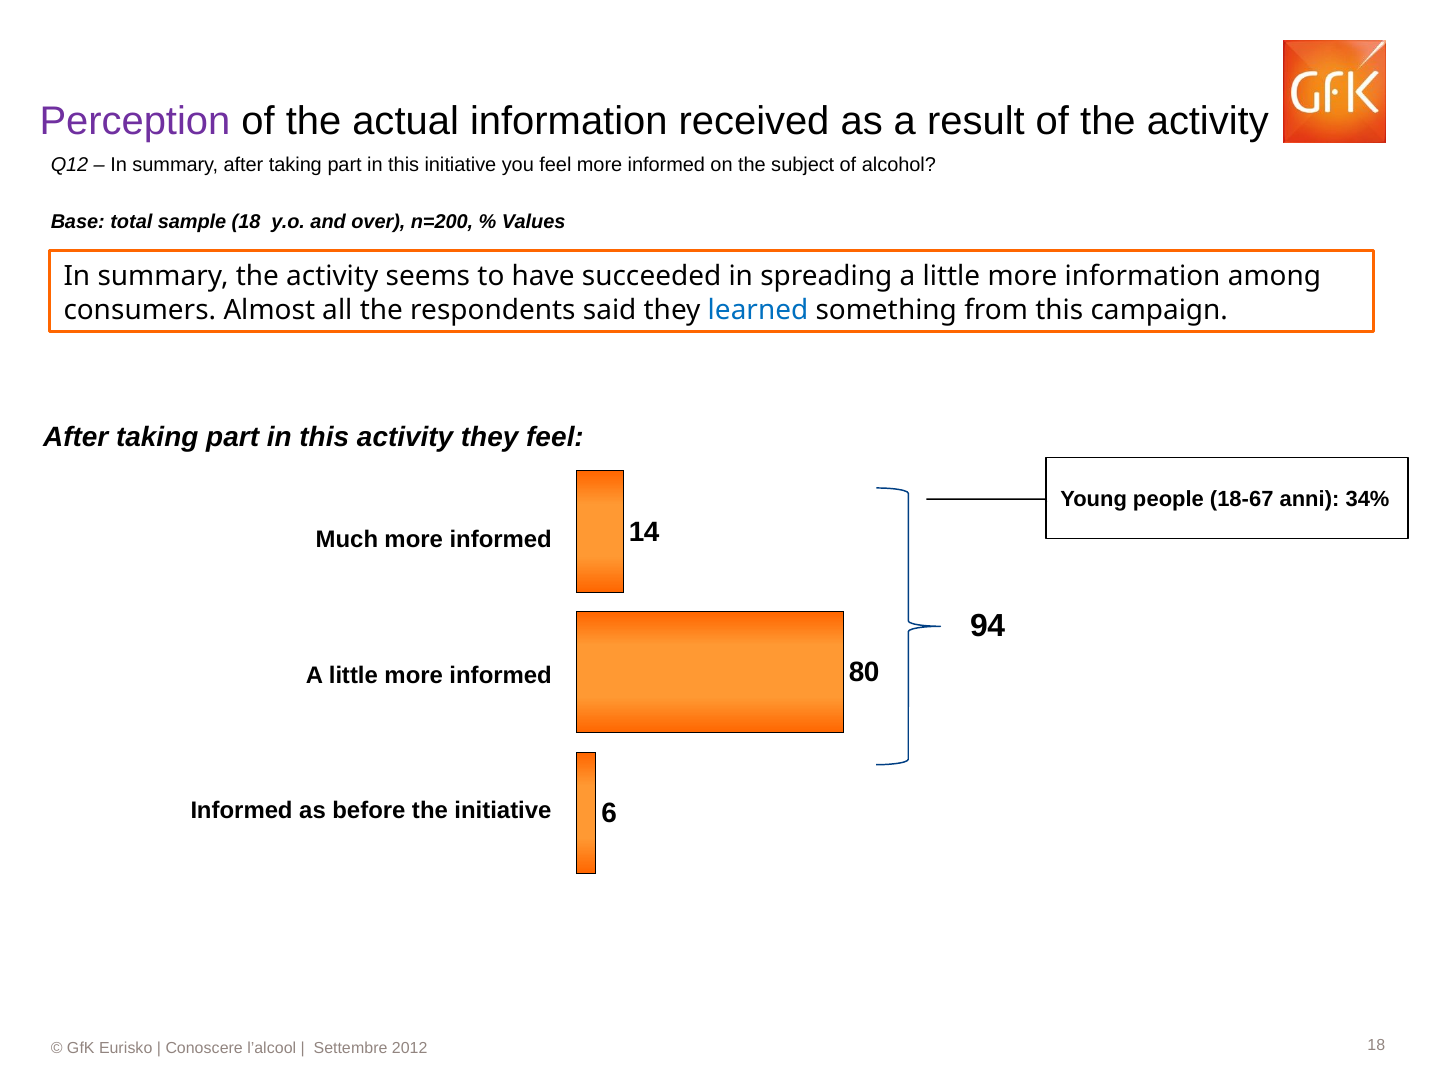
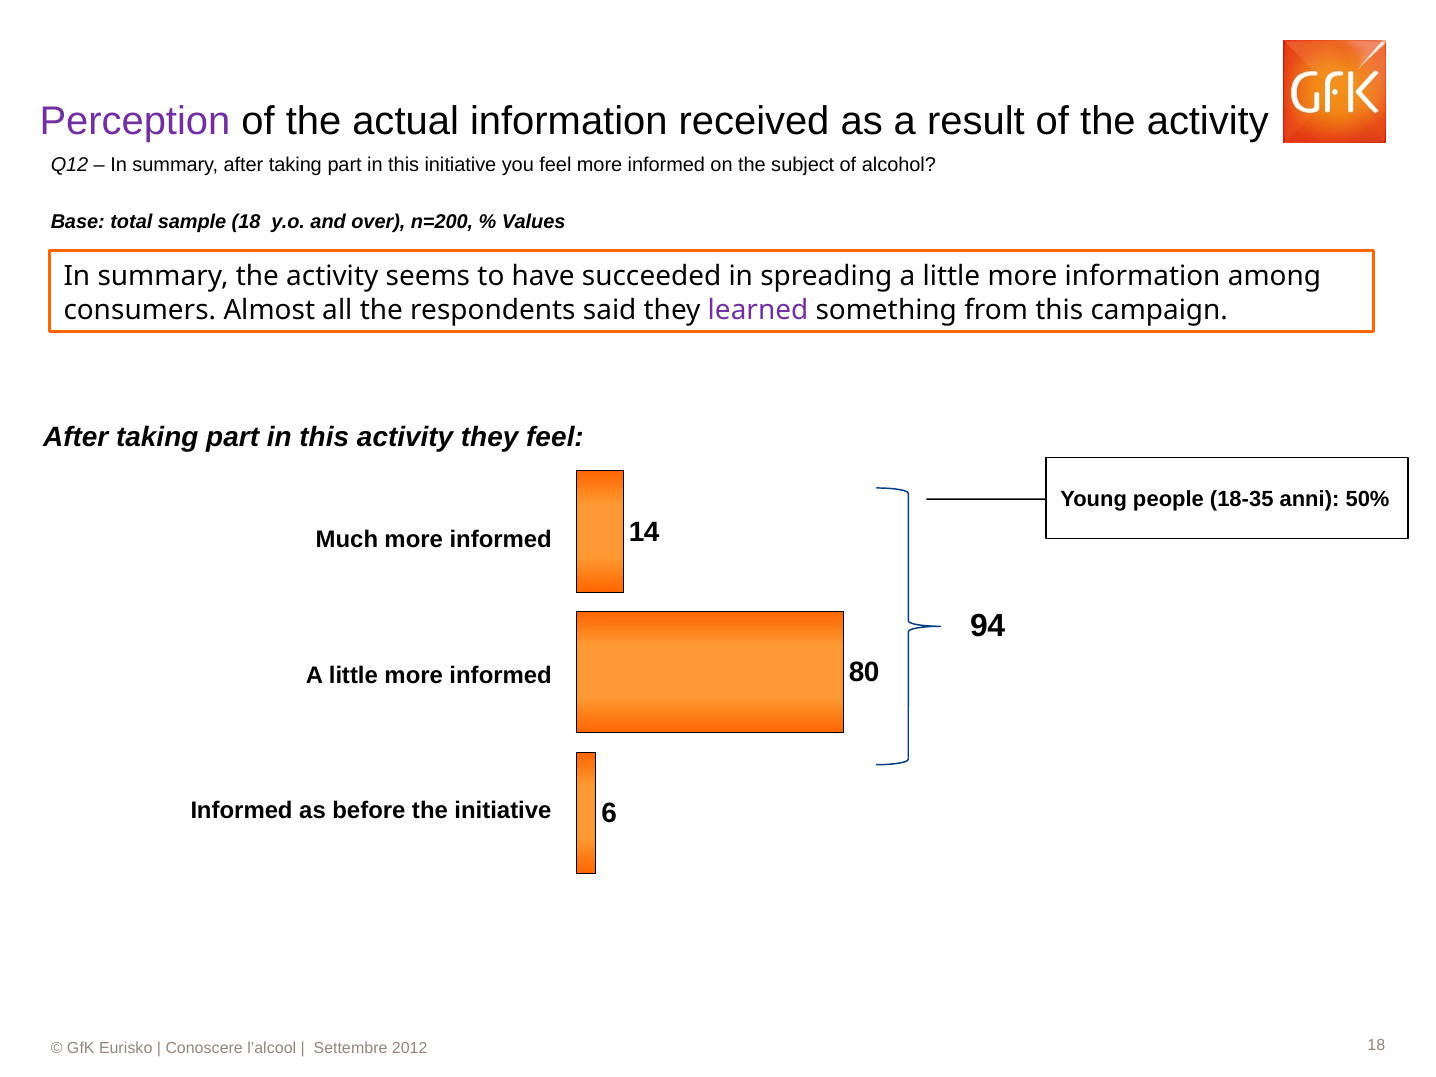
learned colour: blue -> purple (758, 310)
18-67: 18-67 -> 18-35 (1242, 500)
34%: 34% -> 50% (1368, 500)
